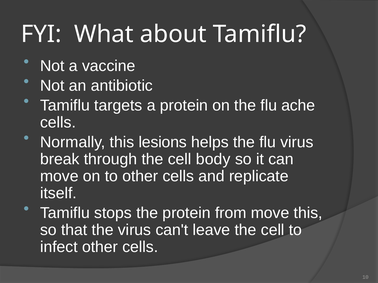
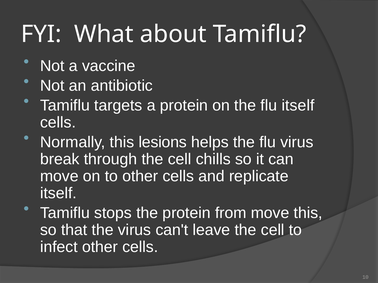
flu ache: ache -> itself (298, 106)
body: body -> chills (213, 160)
